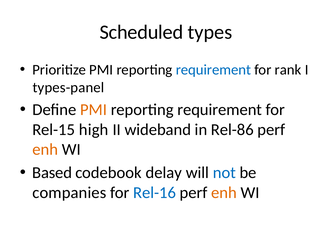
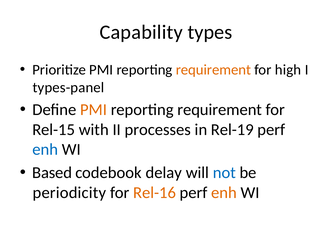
Scheduled: Scheduled -> Capability (141, 32)
requirement colour: blue -> orange (213, 70)
rank: rank -> high (288, 70)
high: high -> with (94, 130)
wideband: wideband -> processes (158, 130)
Rel-86: Rel-86 -> Rel-19 (232, 130)
enh colour: orange -> blue (45, 149)
companies: companies -> periodicity (69, 193)
Rel-16 colour: blue -> orange (155, 193)
